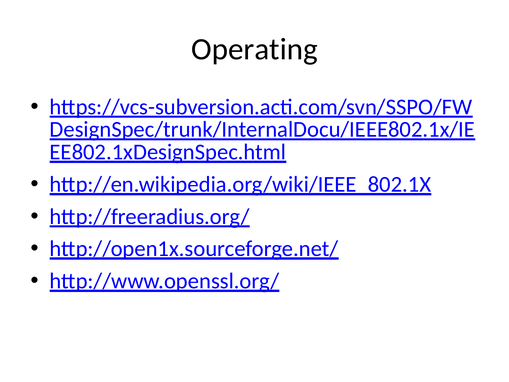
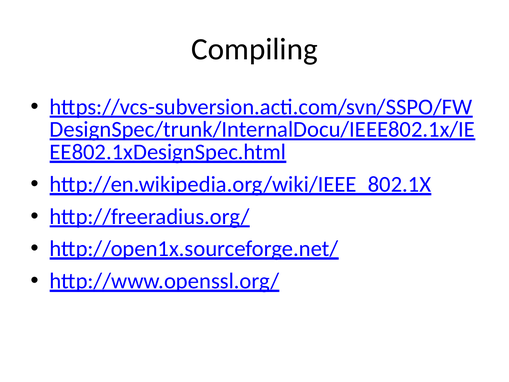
Operating: Operating -> Compiling (254, 49)
